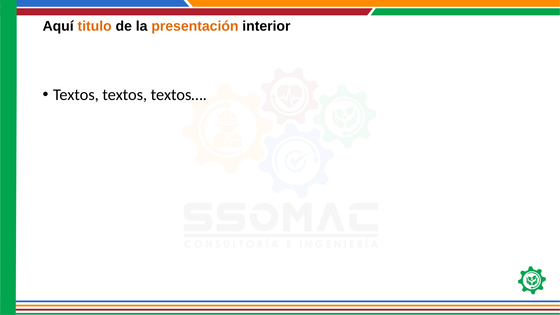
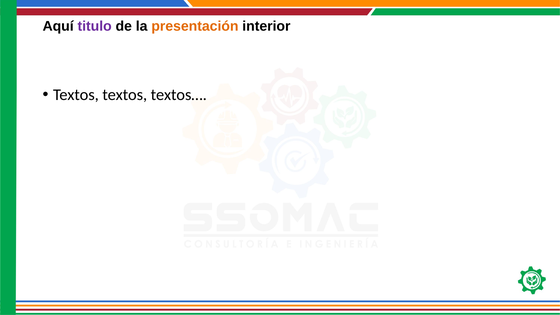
titulo colour: orange -> purple (95, 26)
